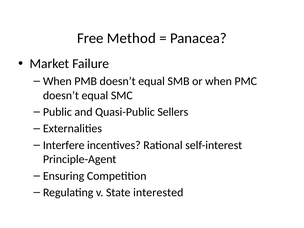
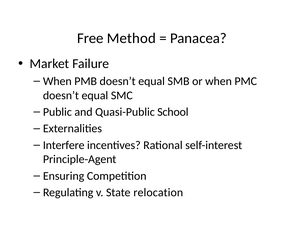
Sellers: Sellers -> School (173, 112)
interested: interested -> relocation (158, 192)
